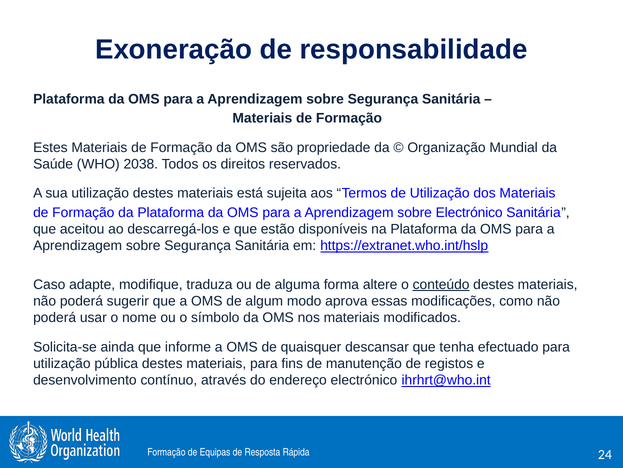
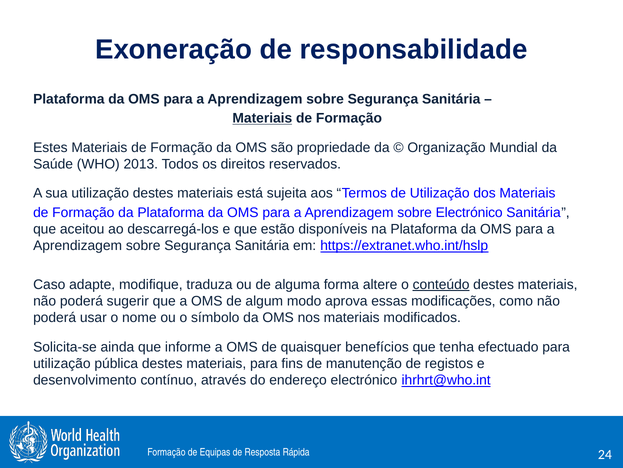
Materiais underline: none -> present (262, 118)
2038: 2038 -> 2013 (141, 164)
descansar: descansar -> benefícios (377, 346)
